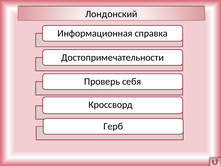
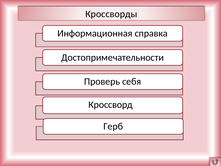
Лондонский: Лондонский -> Кроссворды (111, 14)
